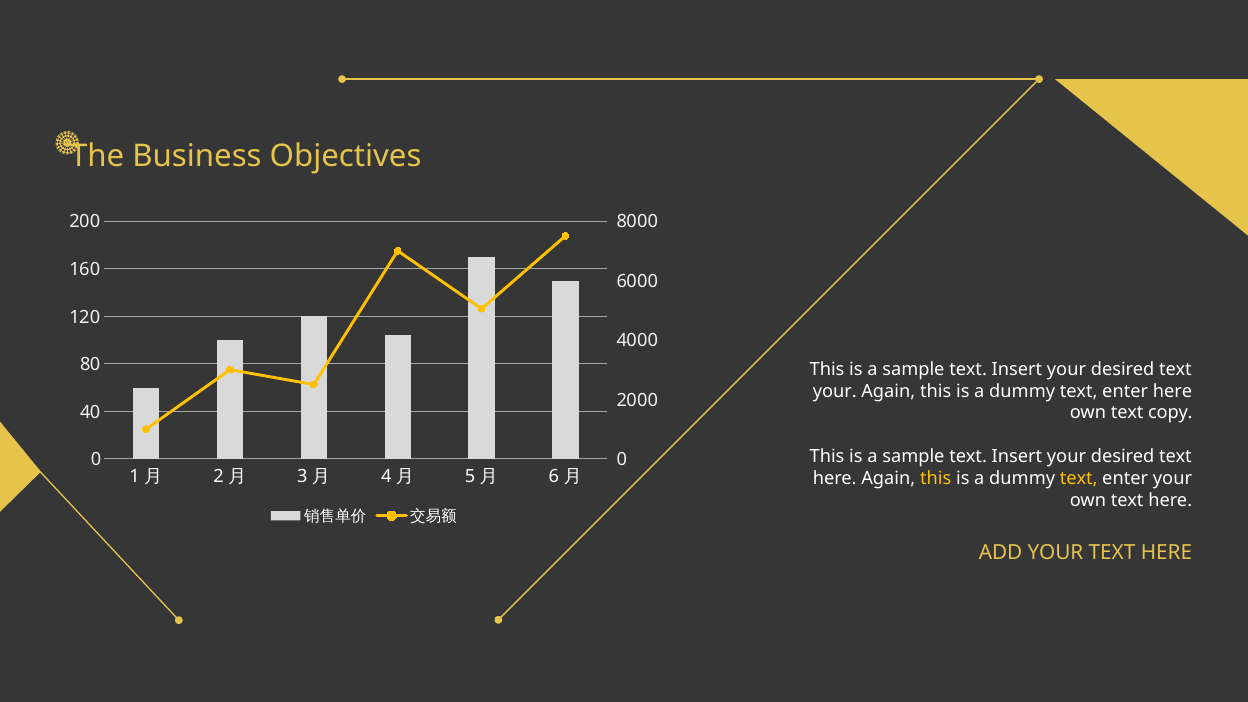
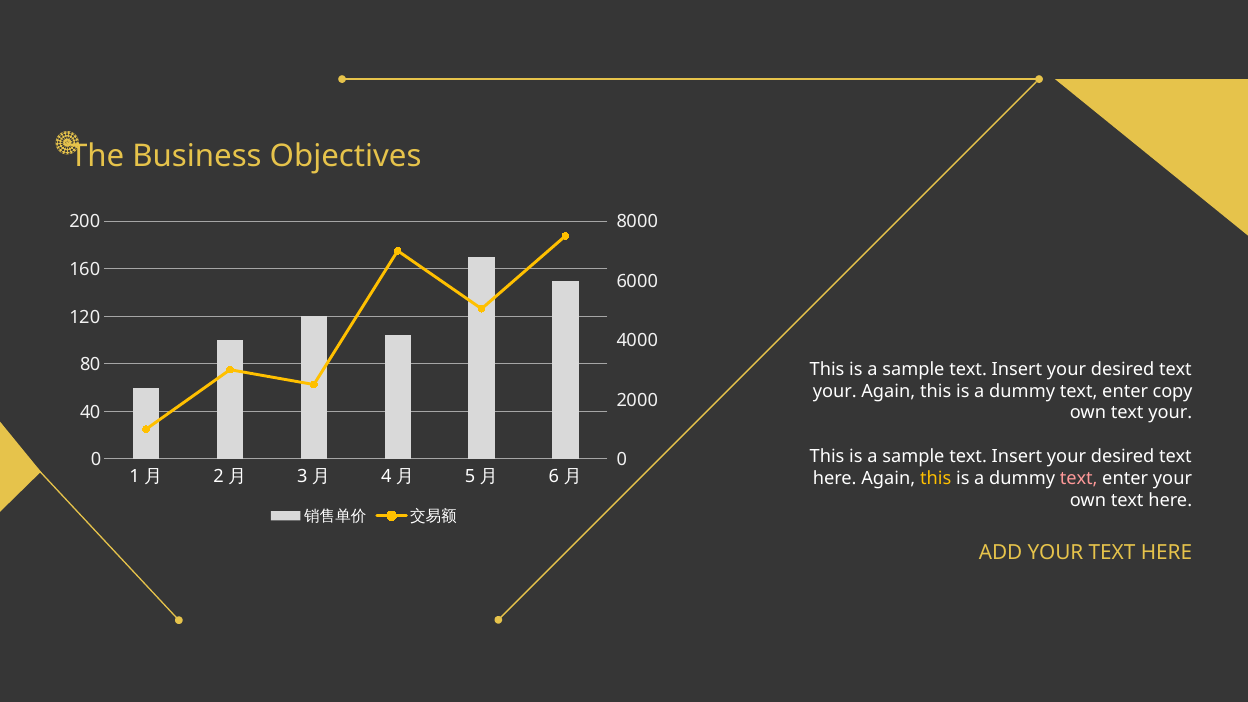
enter here: here -> copy (1173, 391)
own text copy: copy -> your (1170, 413)
text colour: yellow -> pink (1079, 478)
